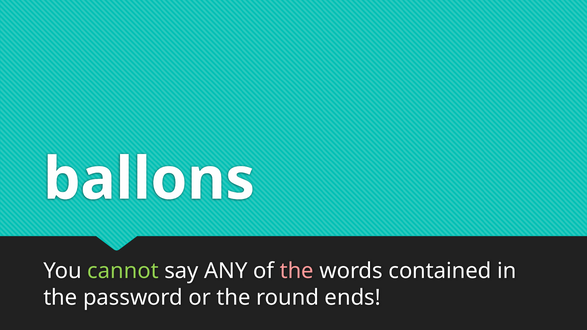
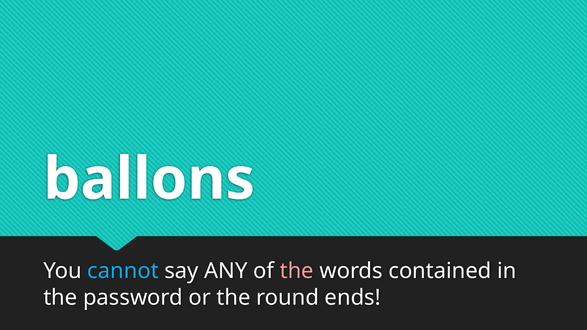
cannot colour: light green -> light blue (123, 271)
